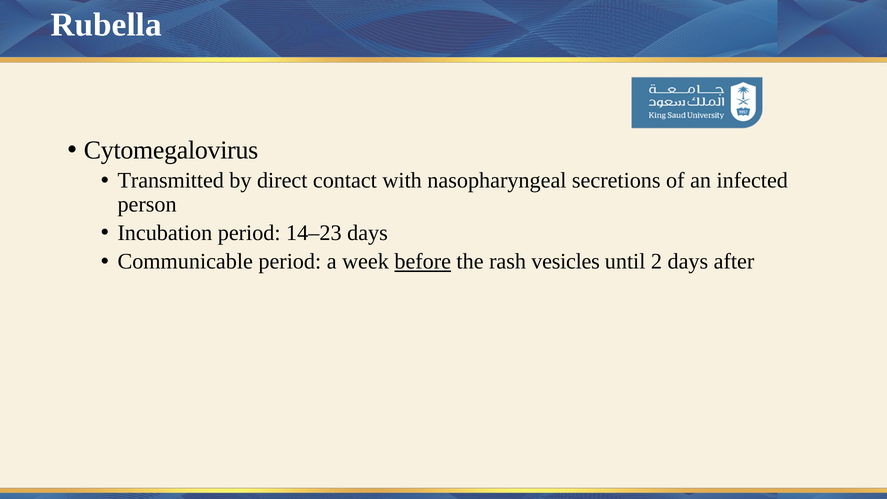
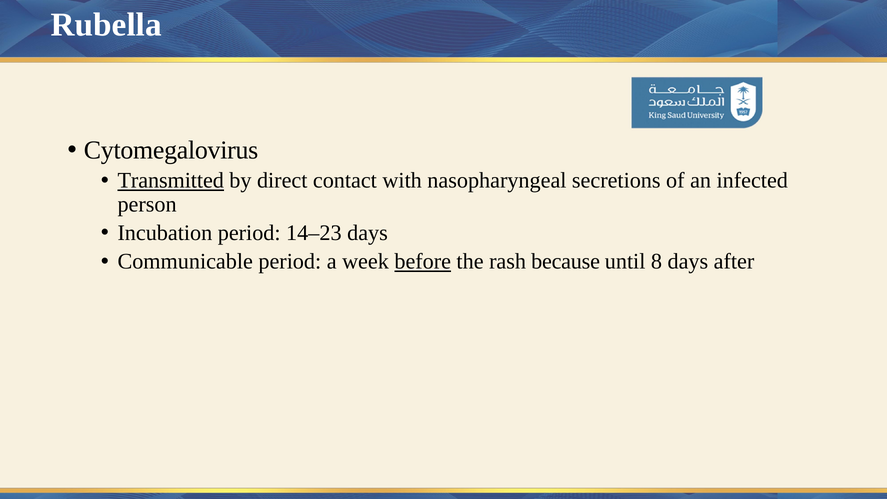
Transmitted underline: none -> present (171, 181)
vesicles: vesicles -> because (566, 262)
2: 2 -> 8 (656, 262)
